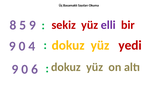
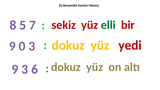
5 9: 9 -> 7 (32, 25)
elli colour: purple -> green (108, 25)
0 4: 4 -> 3 (32, 46)
0: 0 -> 3 (25, 69)
